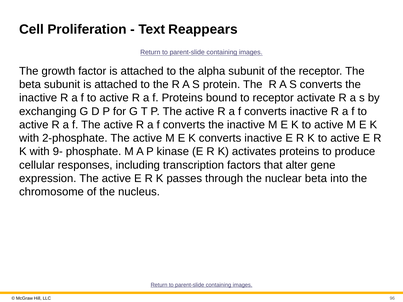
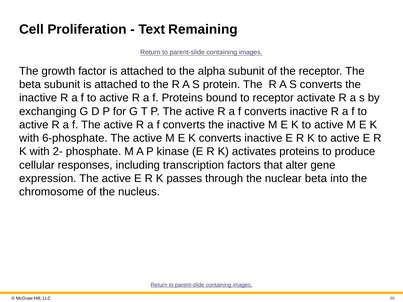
Reappears: Reappears -> Remaining (203, 29)
2-phosphate: 2-phosphate -> 6-phosphate (75, 138)
9-: 9- -> 2- (58, 152)
